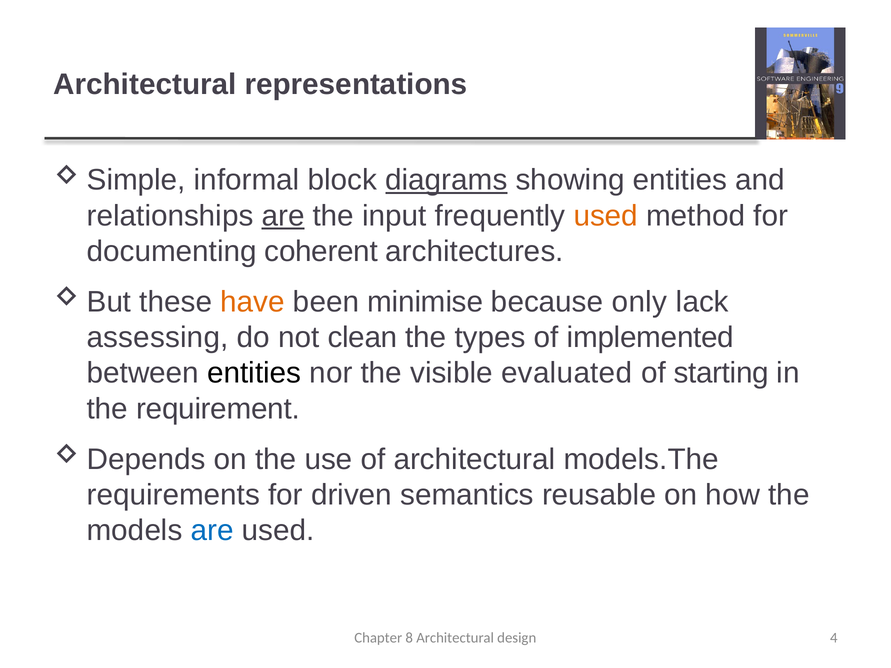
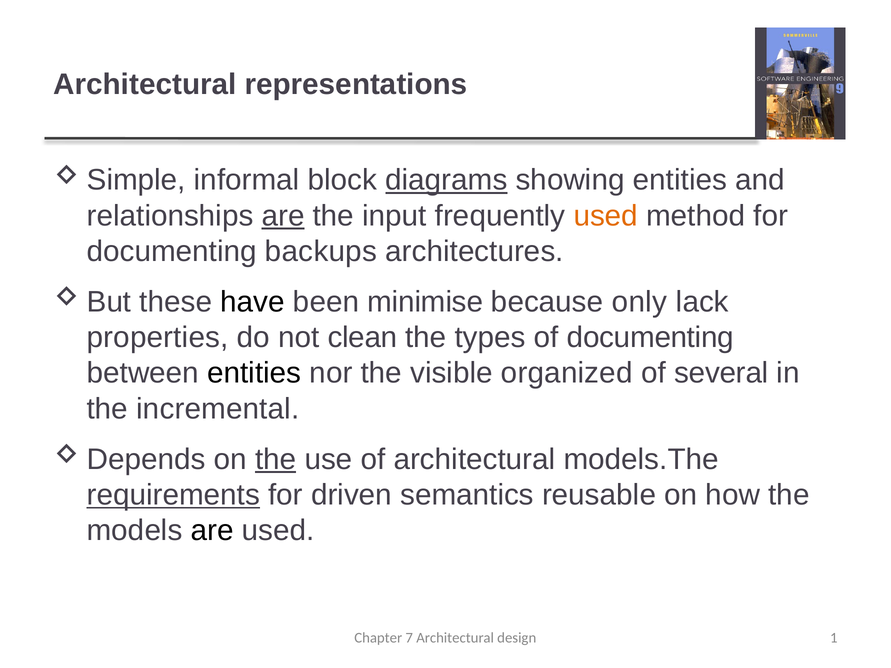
coherent: coherent -> backups (321, 251)
have colour: orange -> black (253, 302)
assessing: assessing -> properties (158, 338)
of implemented: implemented -> documenting (650, 338)
evaluated: evaluated -> organized (567, 373)
starting: starting -> several (721, 373)
requirement: requirement -> incremental (218, 409)
the underline: none -> present (276, 459)
requirements underline: none -> present (173, 495)
are colour: blue -> black (212, 531)
8: 8 -> 7 (409, 638)
4: 4 -> 1 (834, 638)
